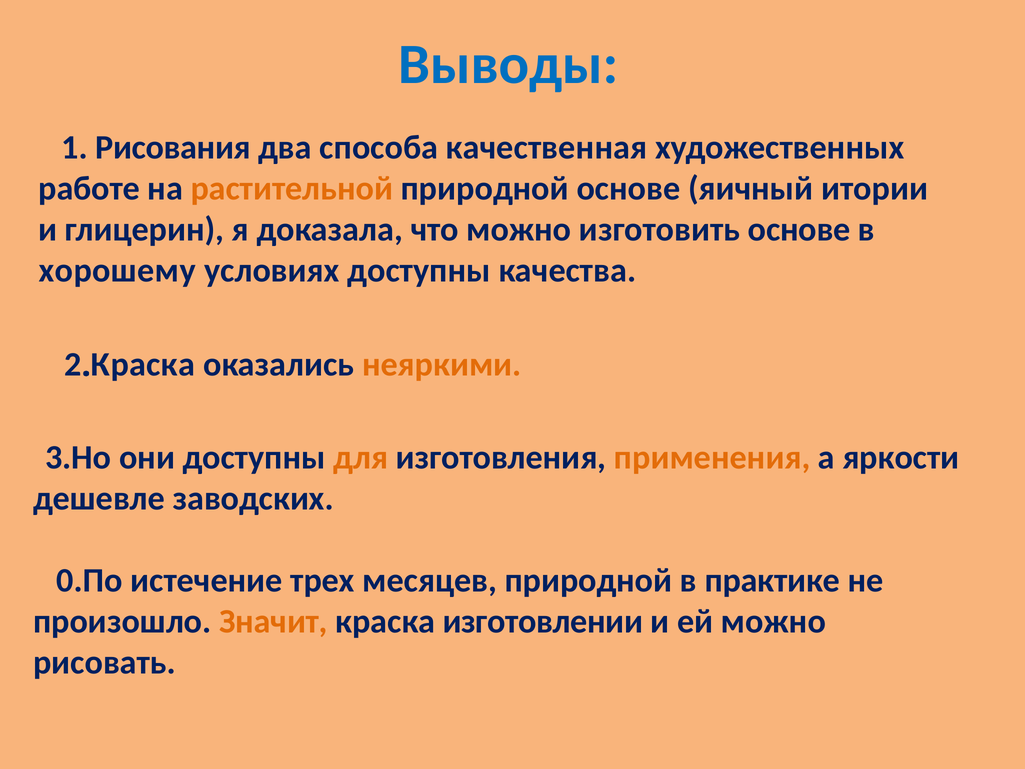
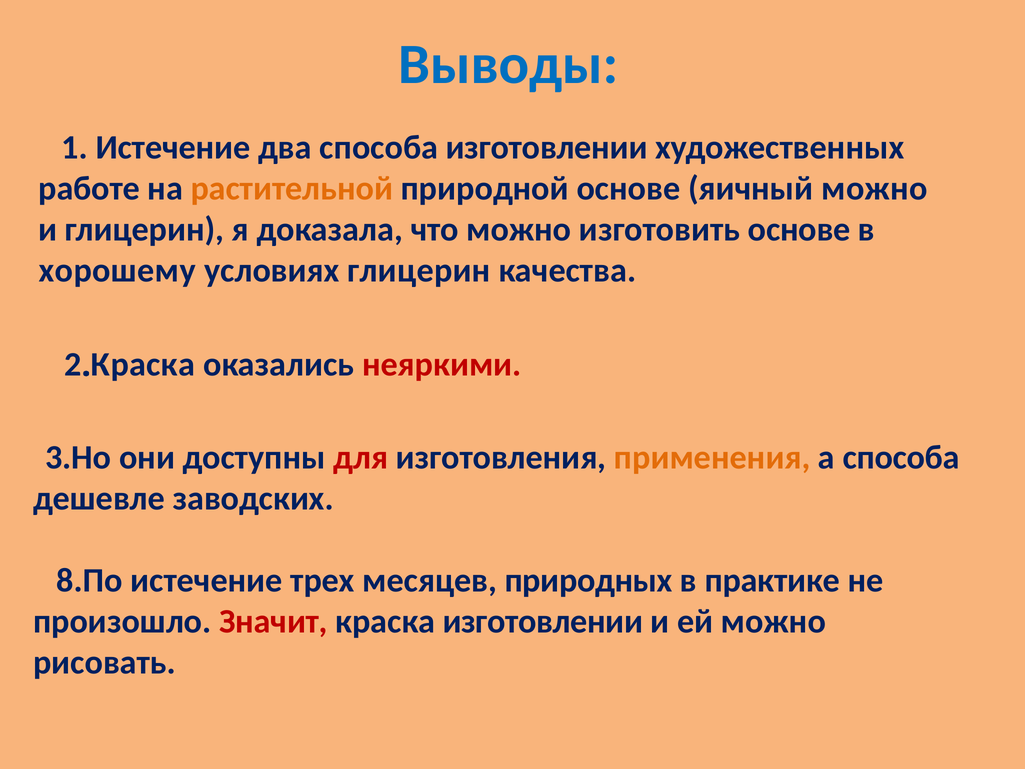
1 Рисования: Рисования -> Истечение (173, 148)
способа качественная: качественная -> изготовлении (547, 148)
яичный итории: итории -> можно (875, 189)
условиях доступны: доступны -> глицерин (419, 271)
неяркими colour: orange -> red (442, 365)
для colour: orange -> red (361, 457)
а яркости: яркости -> способа (901, 457)
0.По: 0.По -> 8.По (89, 580)
месяцев природной: природной -> природных (589, 580)
Значит colour: orange -> red (273, 621)
